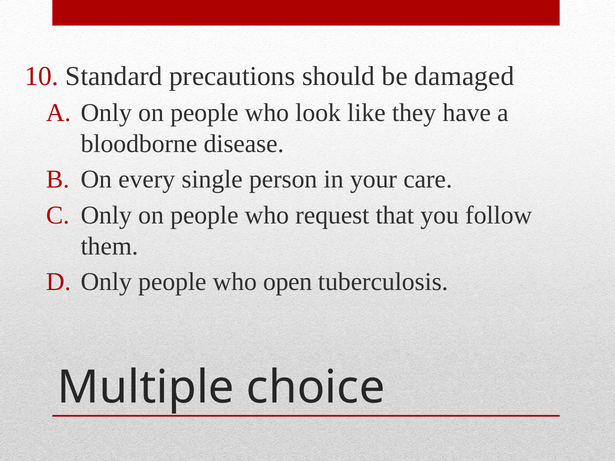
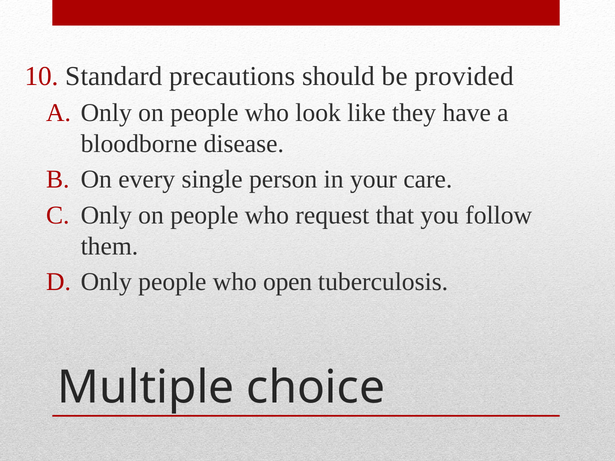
damaged: damaged -> provided (464, 76)
